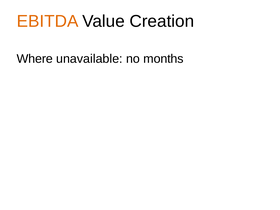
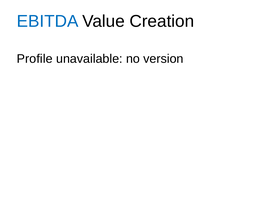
EBITDA colour: orange -> blue (48, 21)
Where: Where -> Profile (35, 59)
months: months -> version (163, 59)
